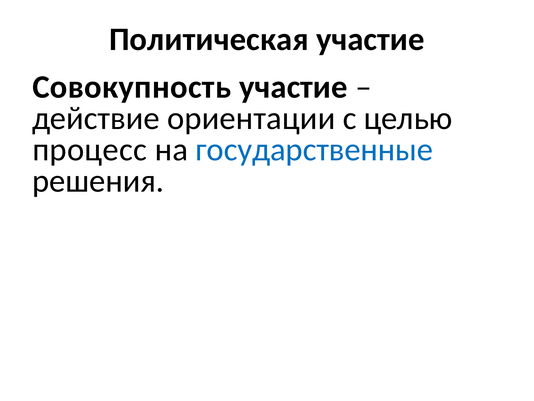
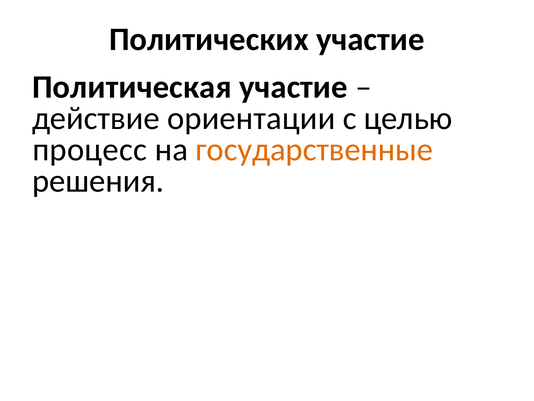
Политическая: Политическая -> Политических (209, 39)
Совокупность: Совокупность -> Политическая (132, 87)
государственные colour: blue -> orange (314, 150)
